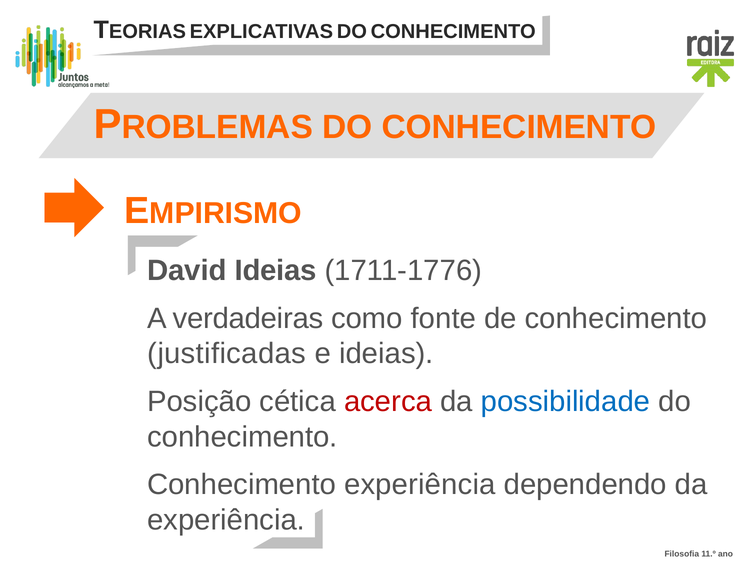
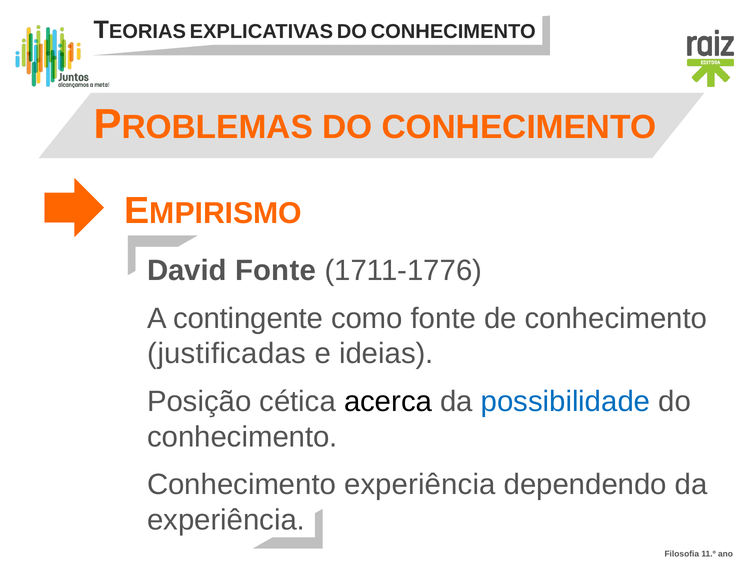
Ideias: Ideias -> Fonte (276, 271)
verdadeiras: verdadeiras -> contingente (248, 319)
acerca colour: red -> black (388, 402)
